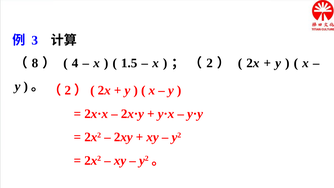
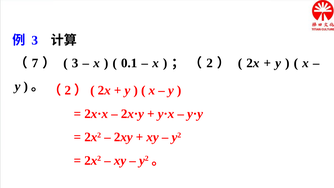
8: 8 -> 7 (35, 63)
4: 4 -> 3 (75, 63)
1.5: 1.5 -> 0.1 (129, 63)
